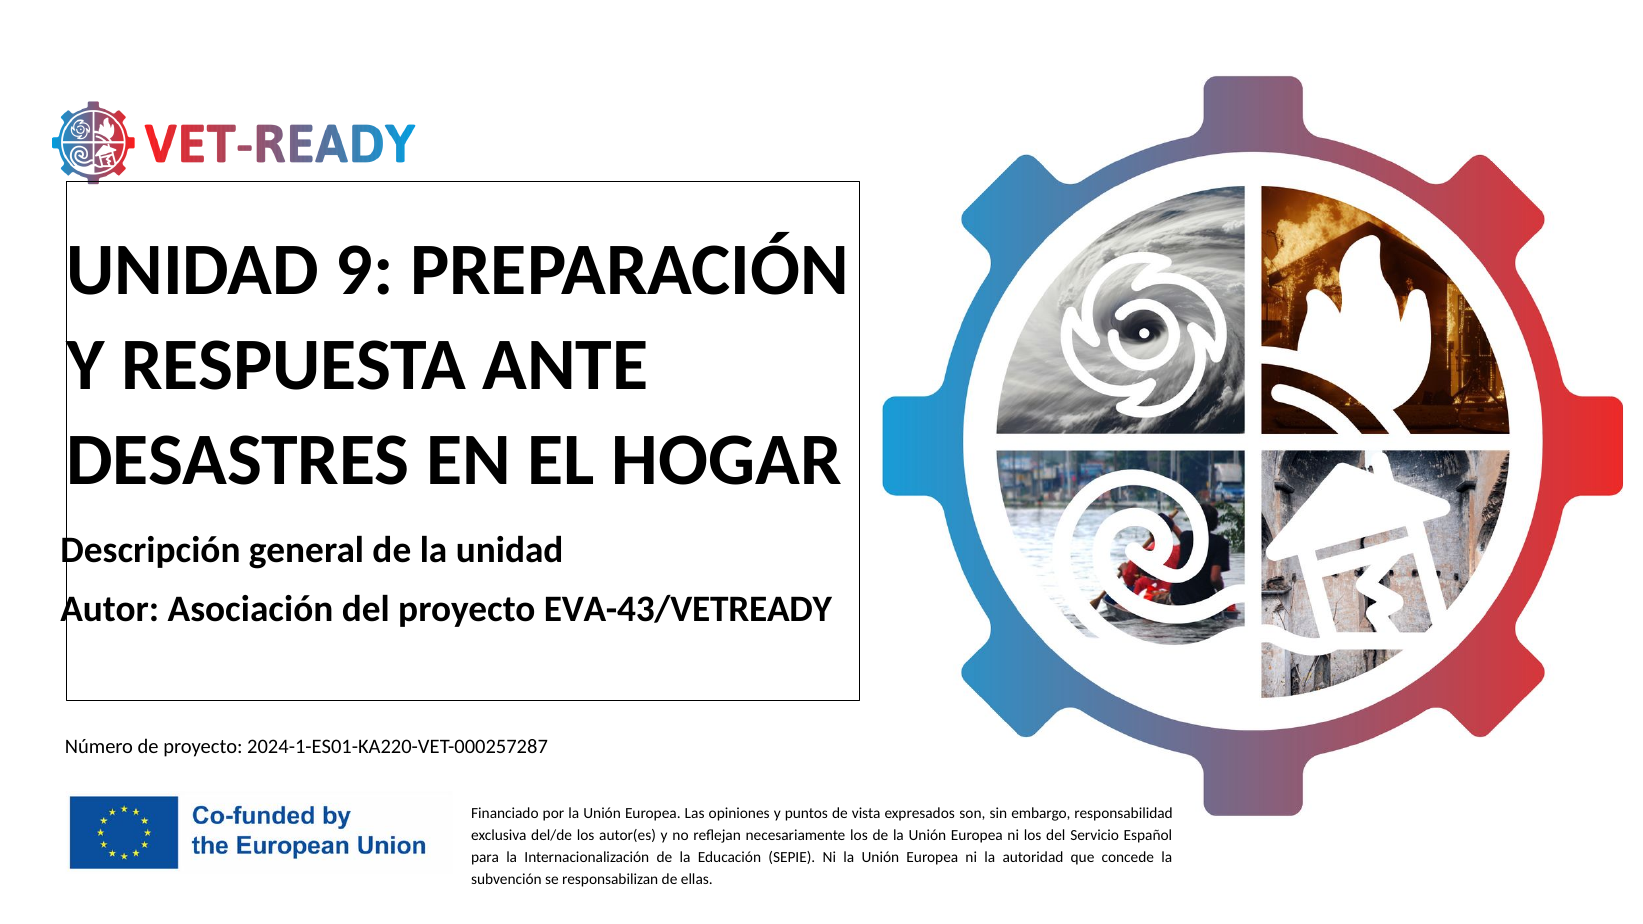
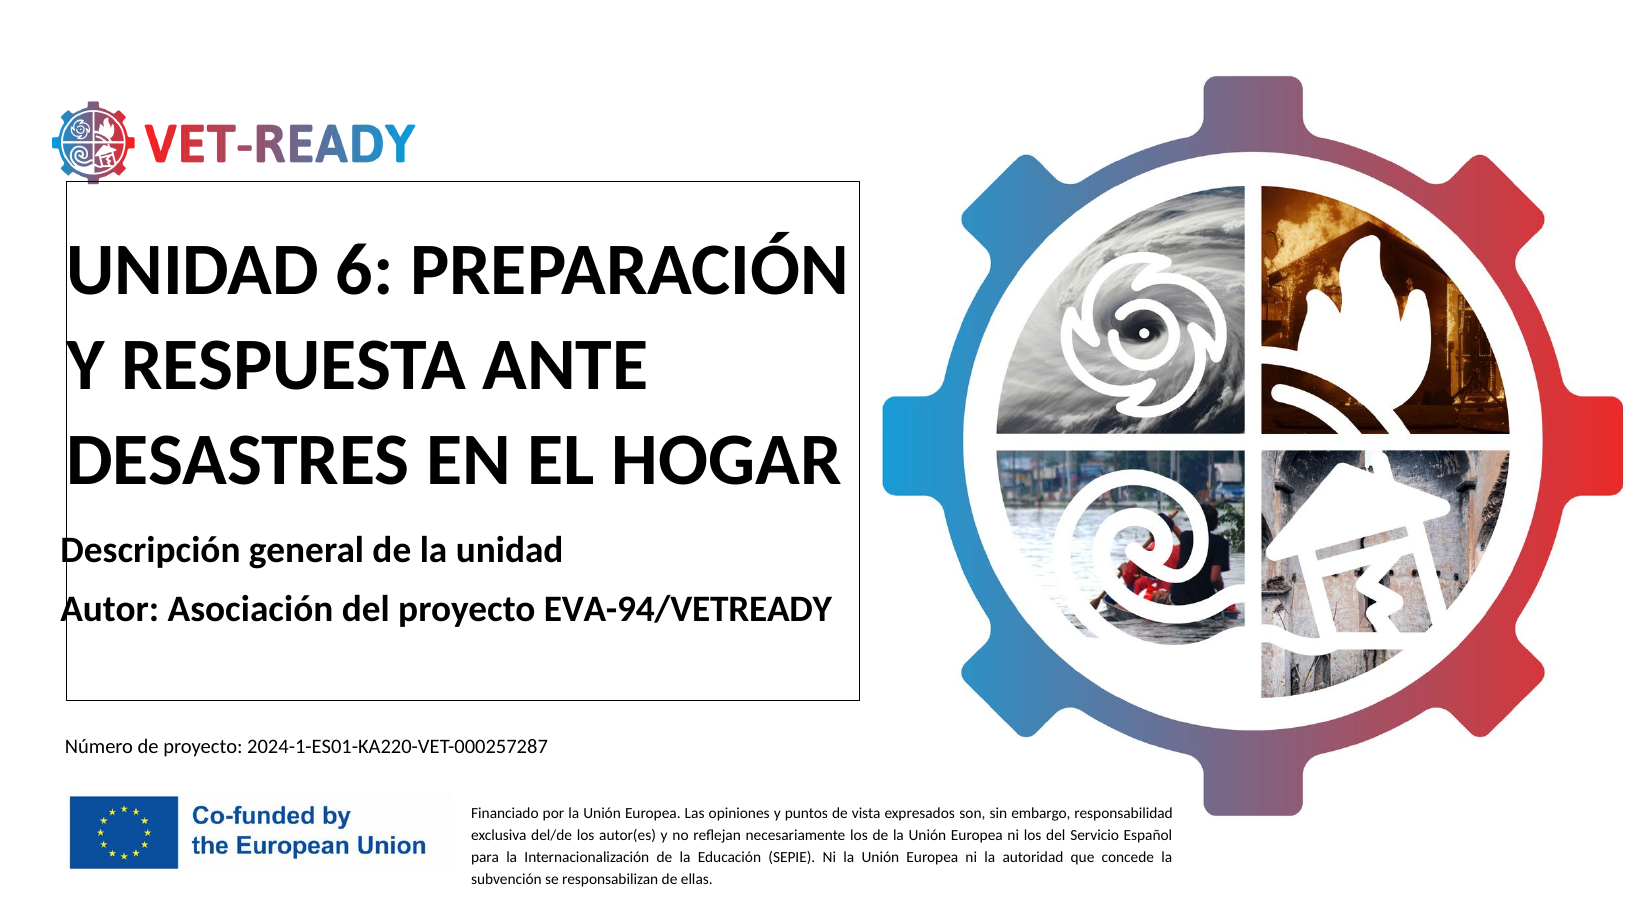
9: 9 -> 6 (365, 270)
EVA-43/VETREADY: EVA-43/VETREADY -> EVA-94/VETREADY (688, 609)
